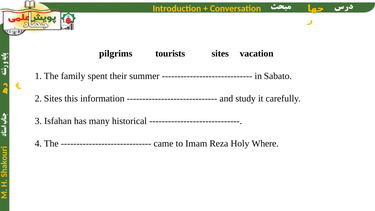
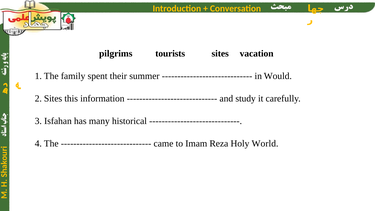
Sabato: Sabato -> Would (278, 76)
Where: Where -> World (265, 143)
